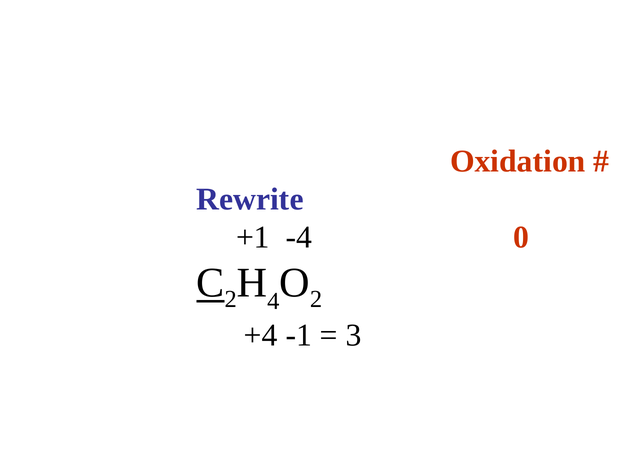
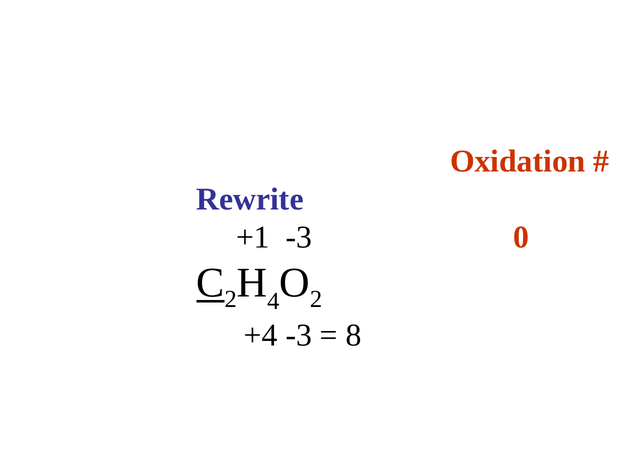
+1 -4: -4 -> -3 (299, 238)
+4 -1: -1 -> -3 (299, 336)
3: 3 -> 8 (354, 336)
